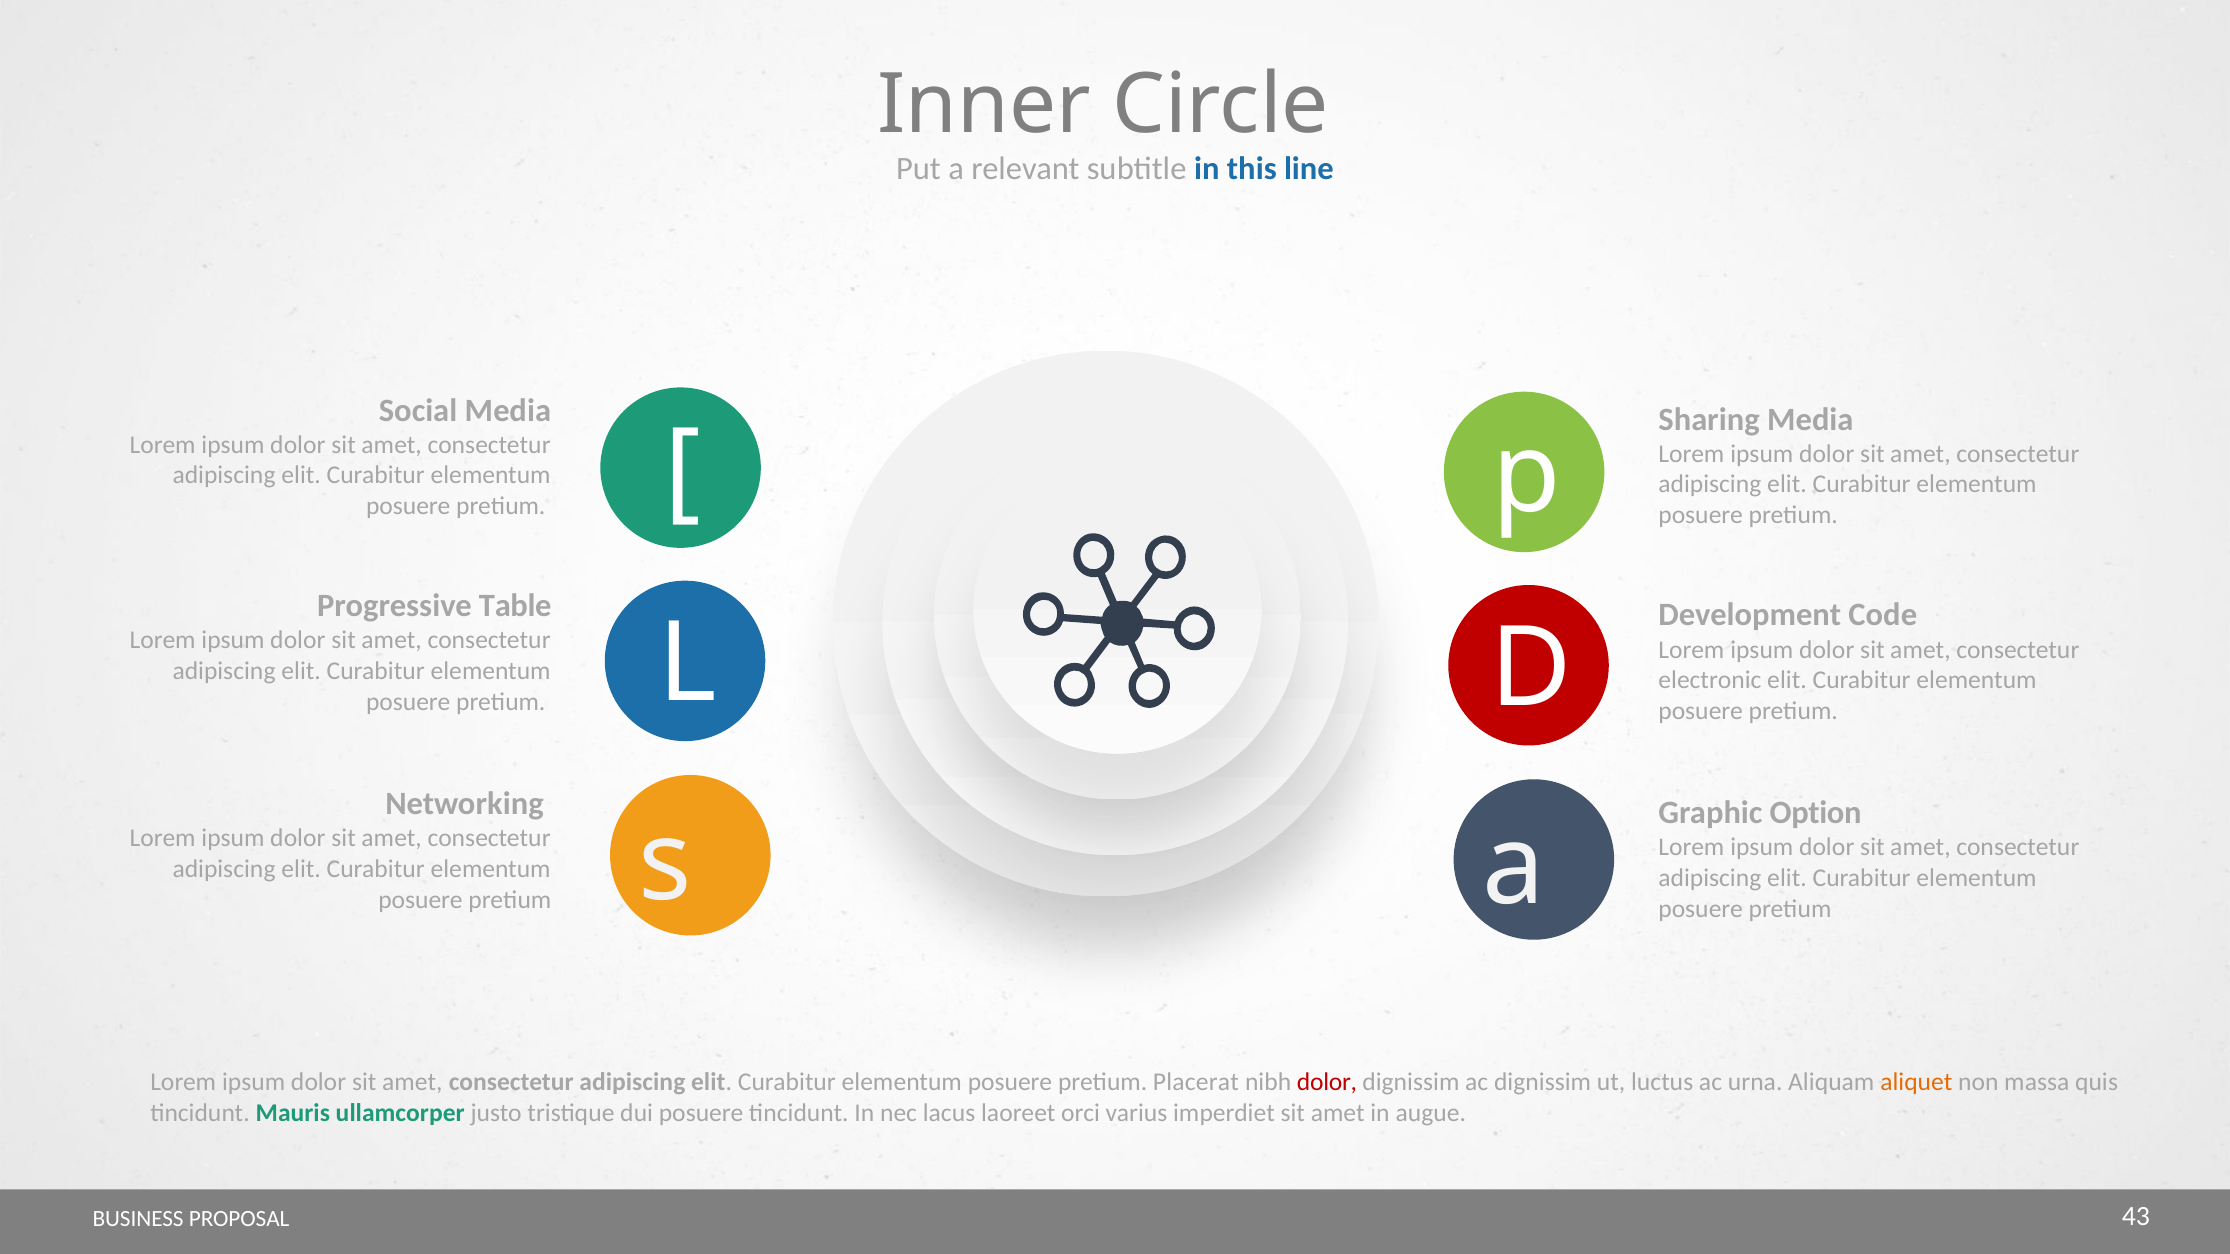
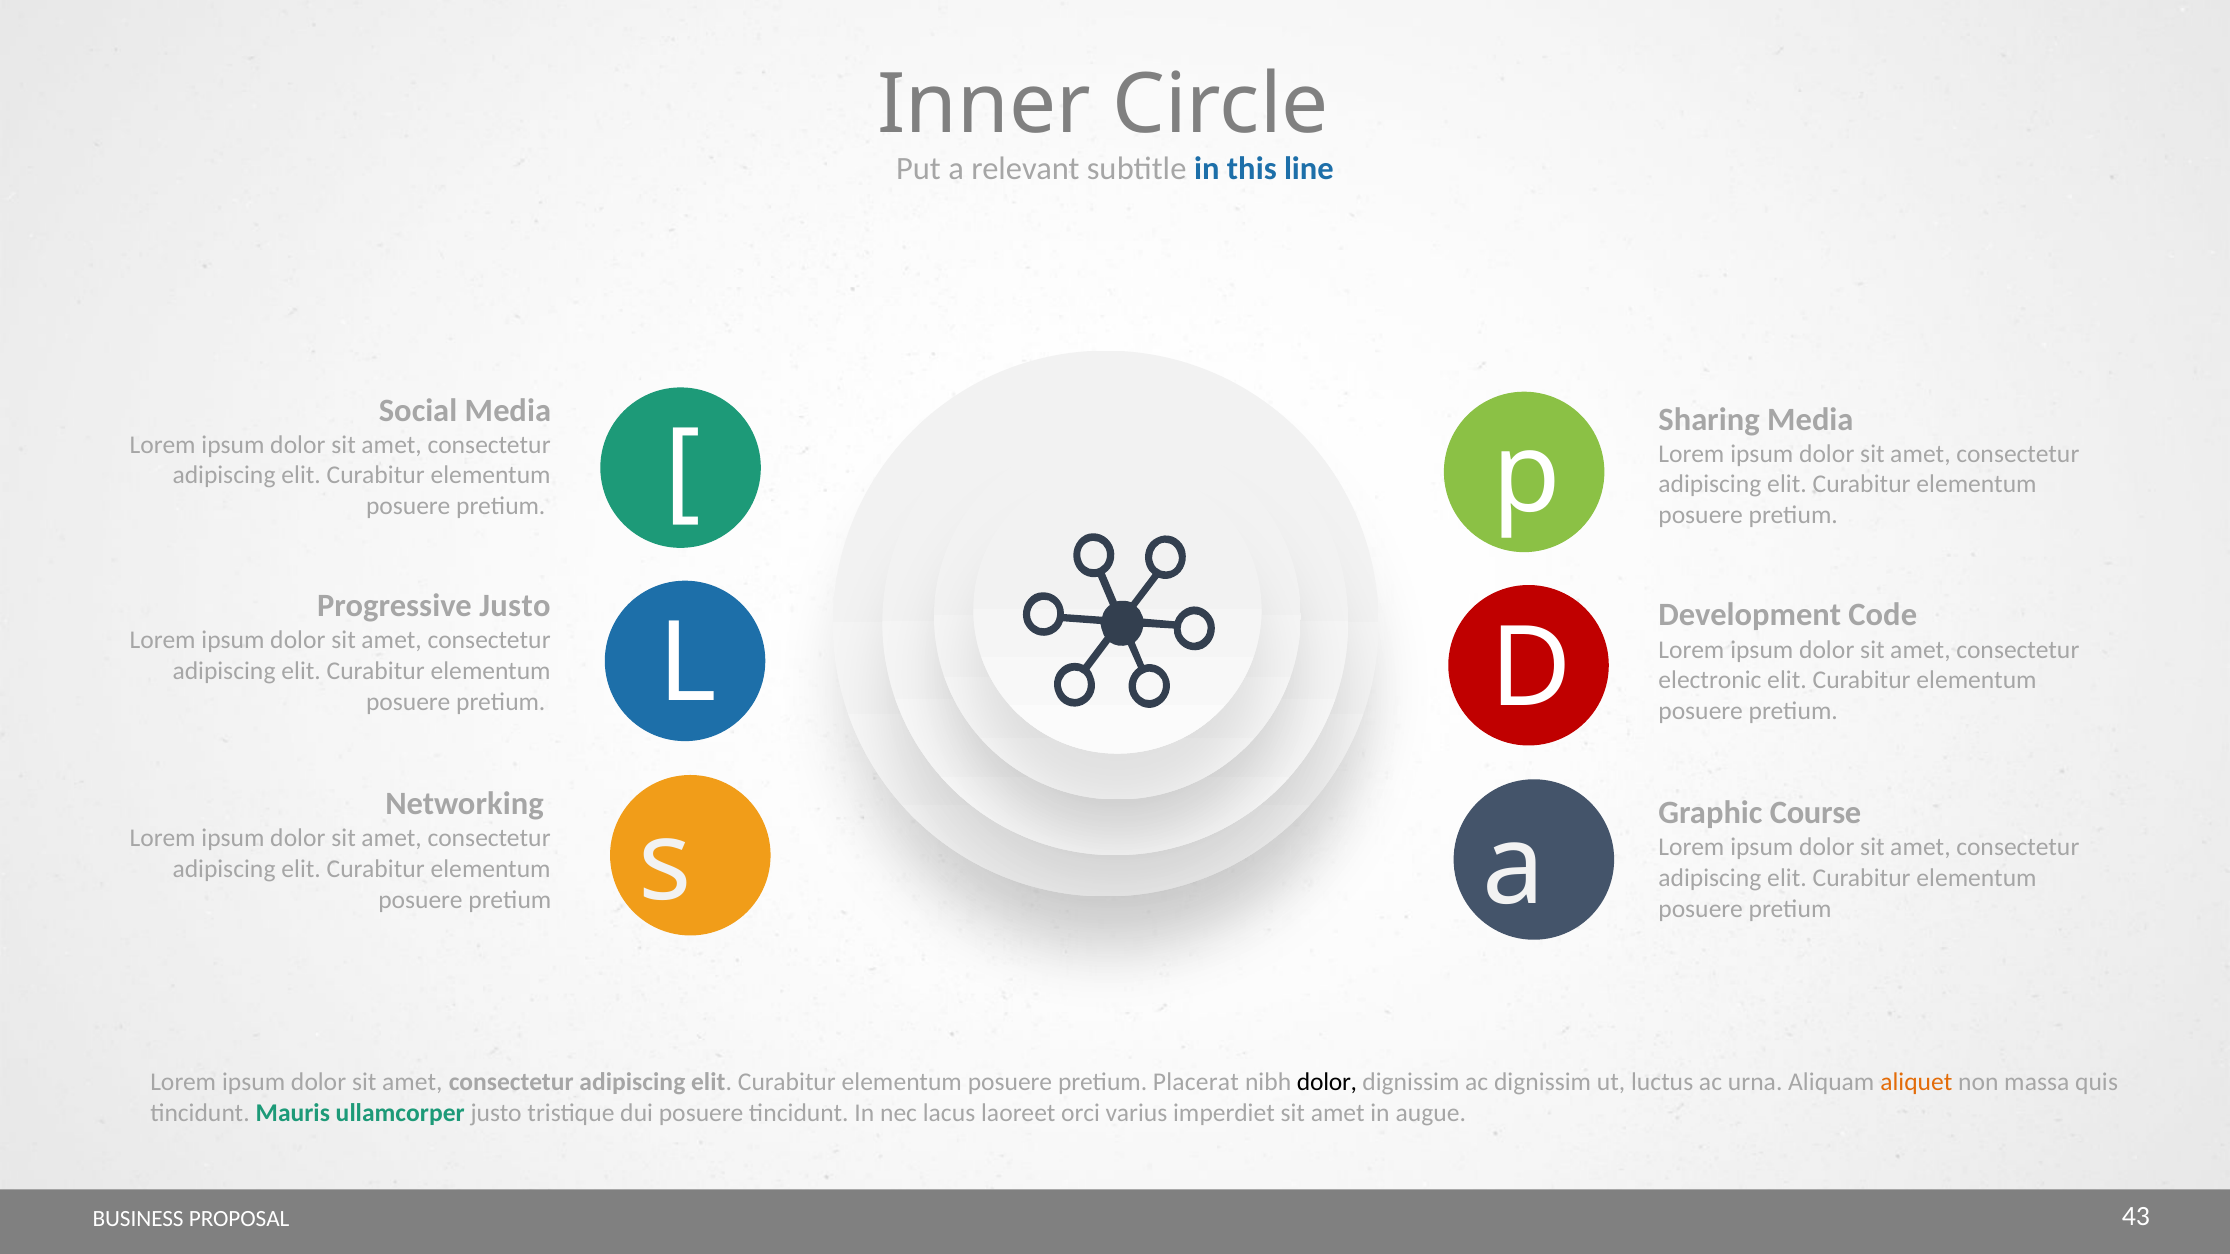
Progressive Table: Table -> Justo (515, 606)
Option: Option -> Course (1816, 813)
dolor colour: red -> black (1327, 1083)
